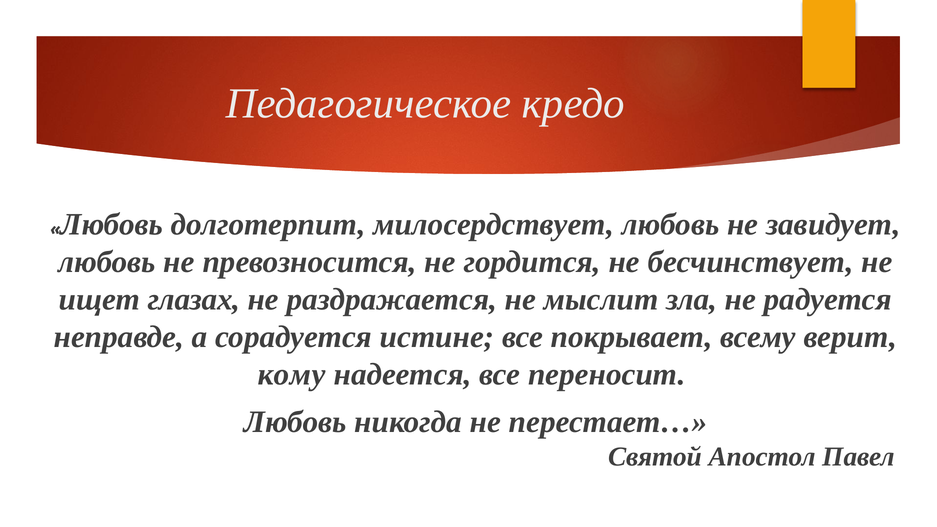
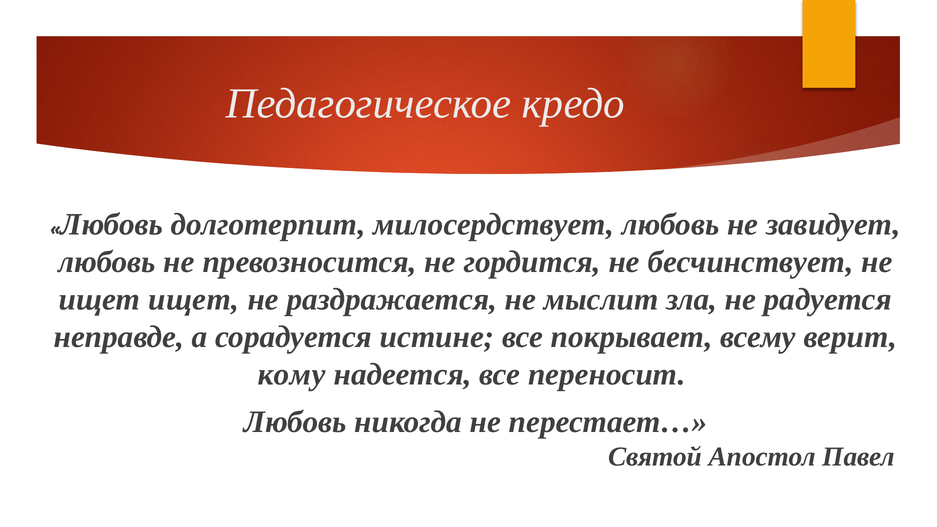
ищет глазах: глазах -> ищет (194, 300)
